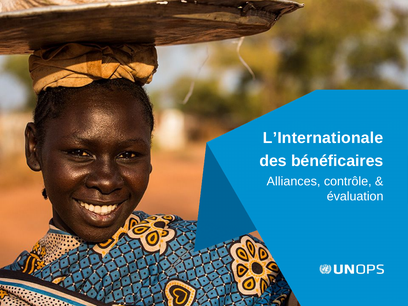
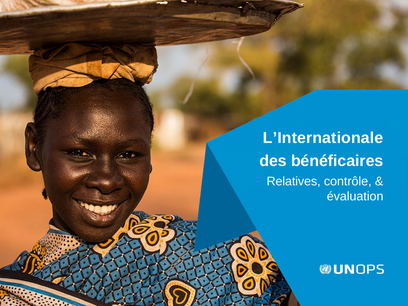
Alliances: Alliances -> Relatives (294, 181)
